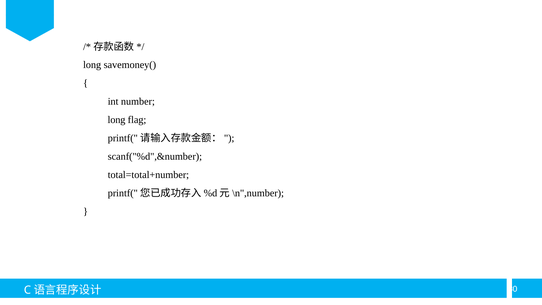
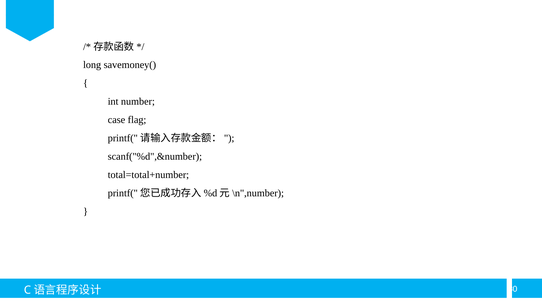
long: long -> case (116, 120)
